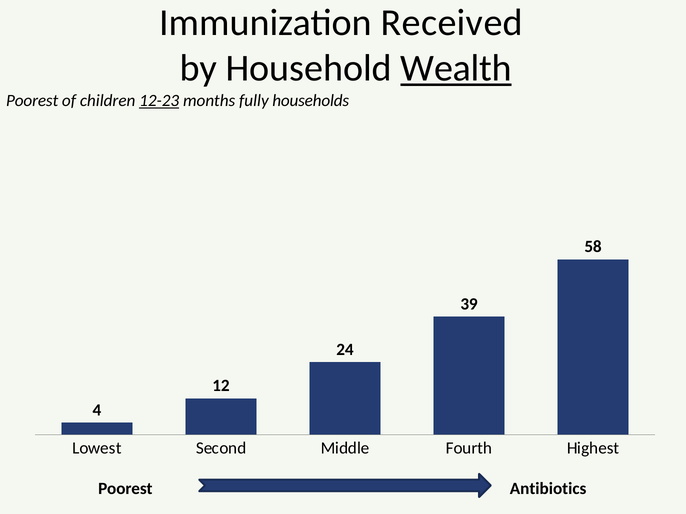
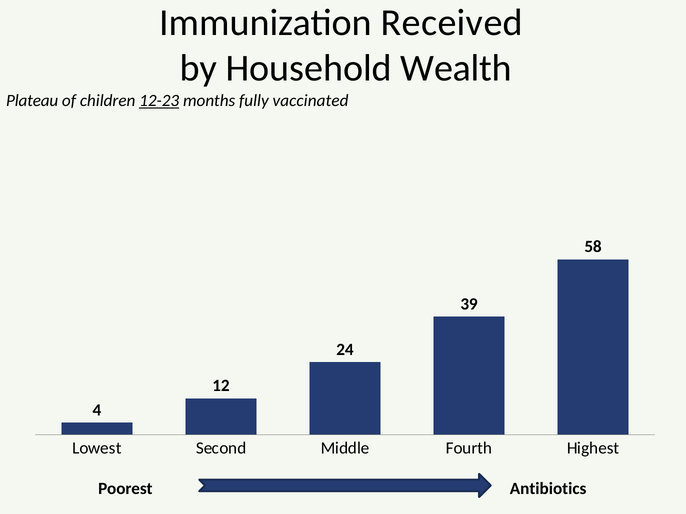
Wealth underline: present -> none (456, 68)
Poorest: Poorest -> Plateau (32, 101)
households: households -> vaccinated (311, 101)
